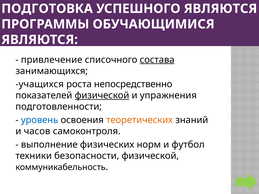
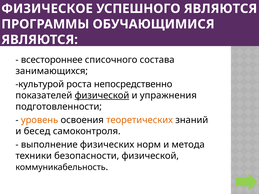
ПОДГОТОВКА: ПОДГОТОВКА -> ФИЗИЧЕСКОЕ (47, 9)
привлечение: привлечение -> всестороннее (52, 60)
состава underline: present -> none (157, 60)
учащихся: учащихся -> культурой (40, 84)
уровень colour: blue -> orange (40, 120)
часов: часов -> бесед (37, 131)
футбол: футбол -> метода (188, 145)
